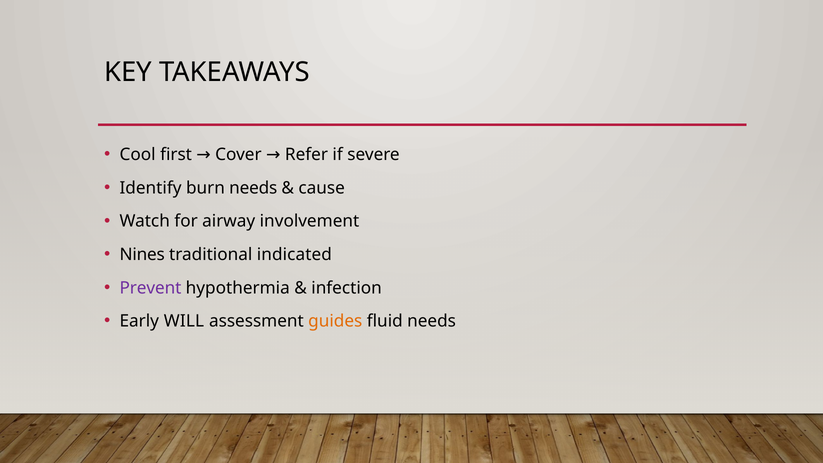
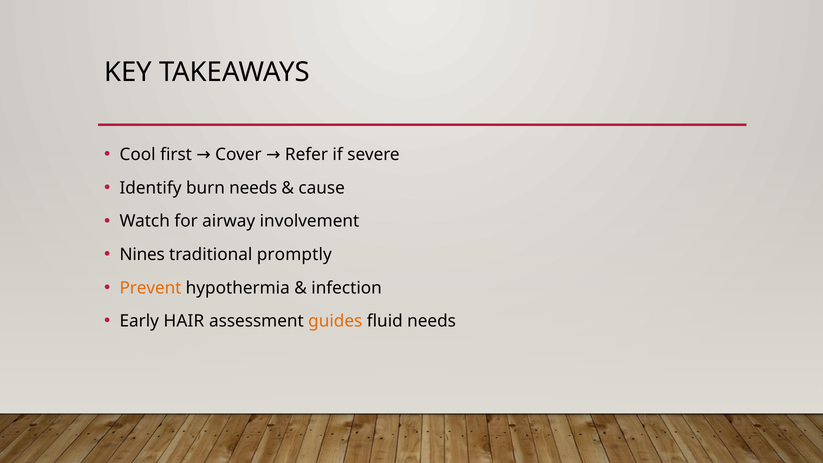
indicated: indicated -> promptly (294, 255)
Prevent colour: purple -> orange (150, 288)
WILL: WILL -> HAIR (184, 321)
